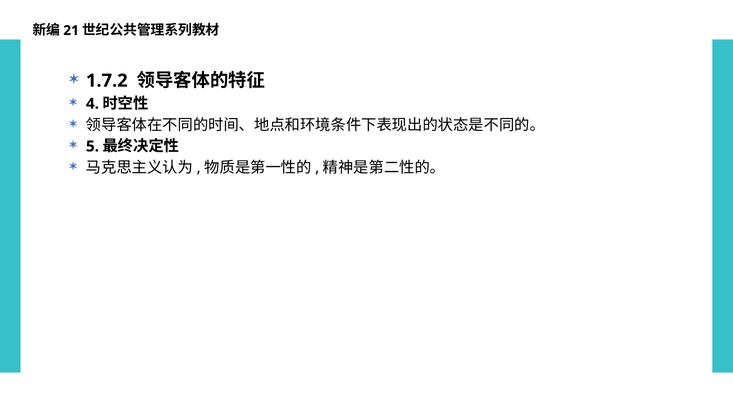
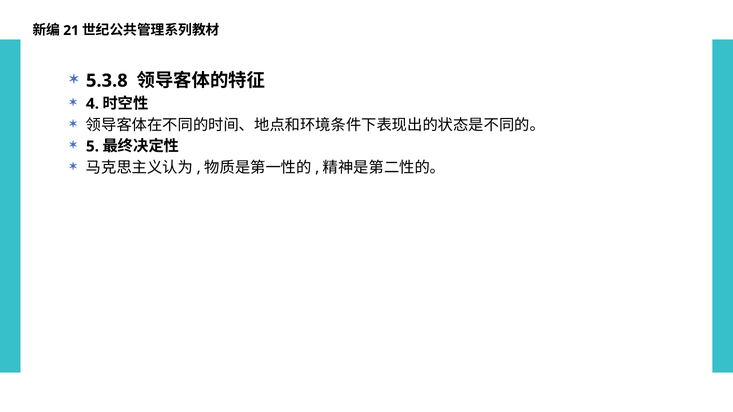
1.7.2: 1.7.2 -> 5.3.8 (107, 81)
